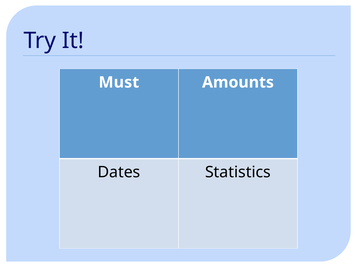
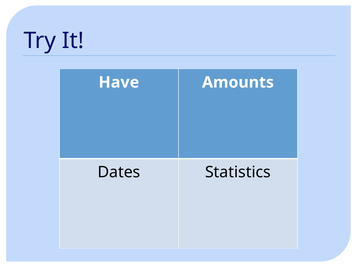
Must: Must -> Have (119, 83)
